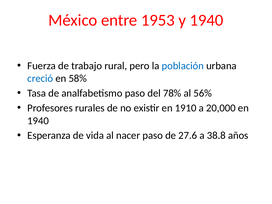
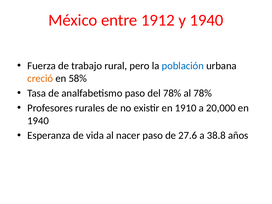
1953: 1953 -> 1912 (158, 20)
creció colour: blue -> orange (40, 78)
al 56%: 56% -> 78% (203, 93)
